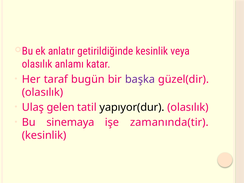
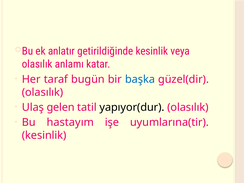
başka colour: purple -> blue (140, 79)
sinemaya: sinemaya -> hastayım (70, 122)
zamanında(tir: zamanında(tir -> uyumlarına(tir (169, 122)
